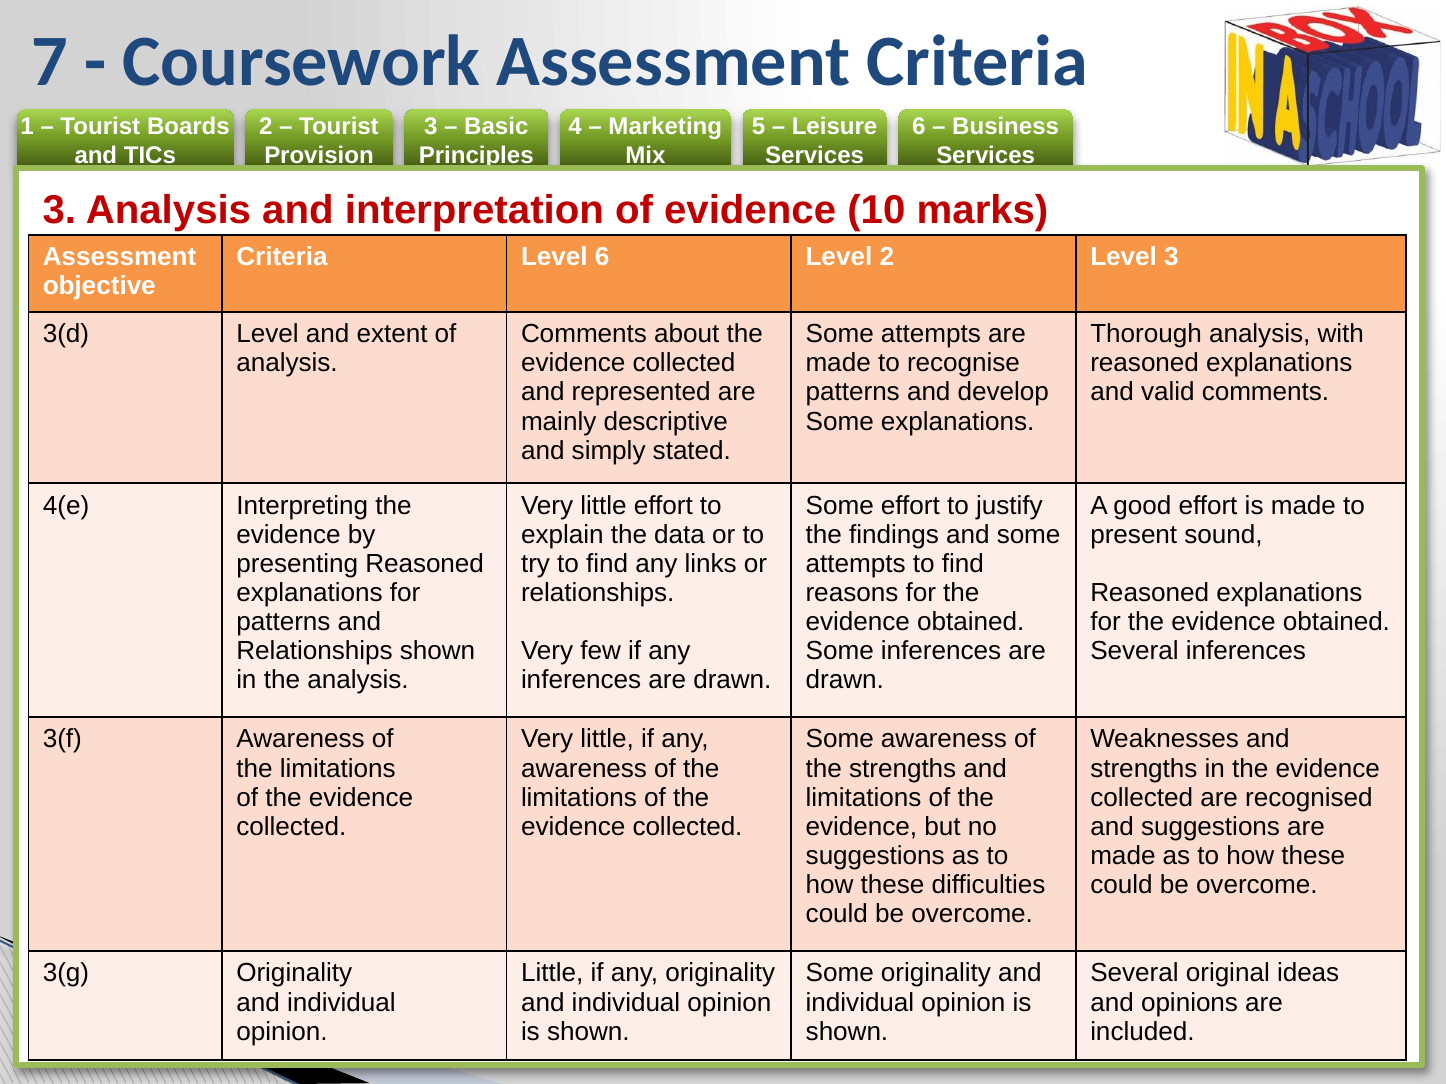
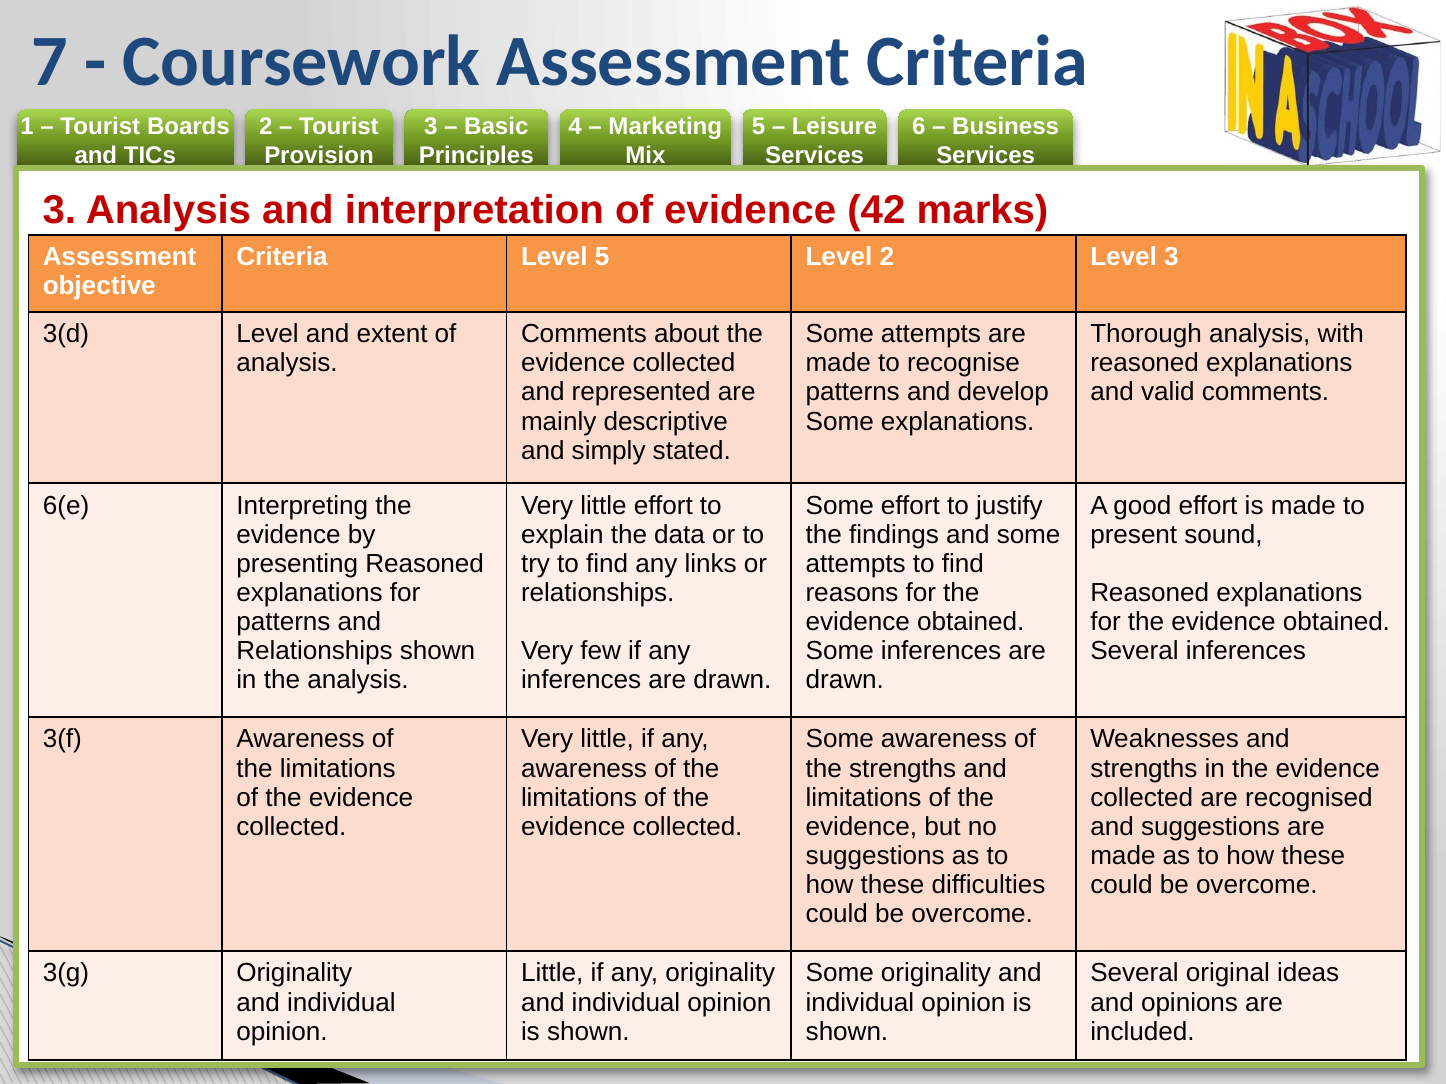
10: 10 -> 42 (876, 210)
Level 6: 6 -> 5 (602, 257)
4(e: 4(e -> 6(e (66, 506)
